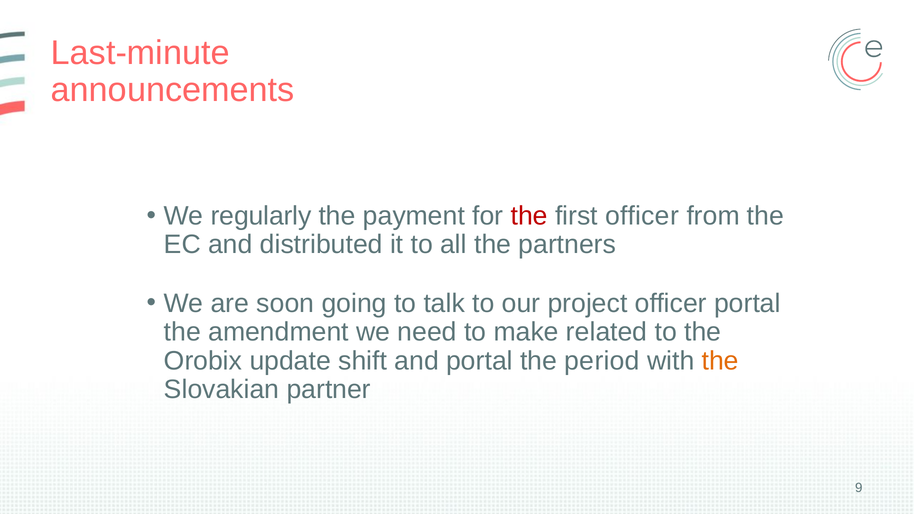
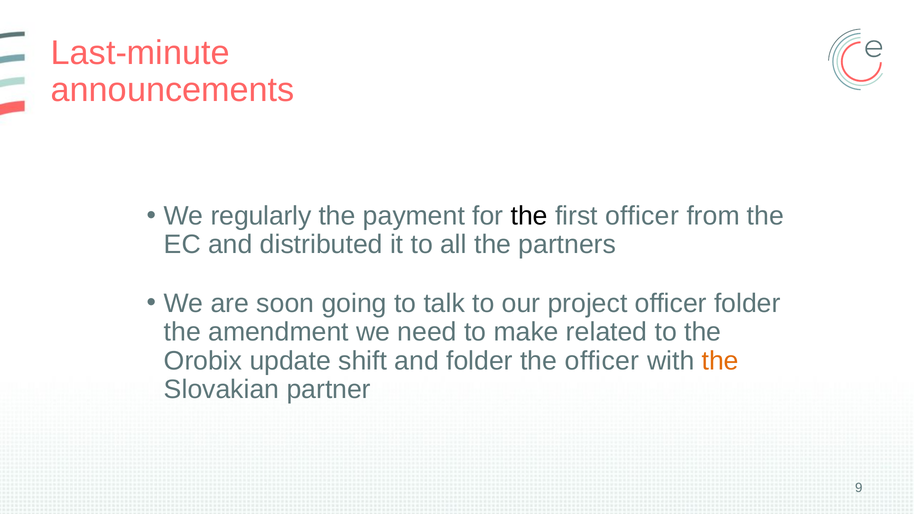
the colour: red -> black (529, 216)
officer portal: portal -> folder (747, 303)
and portal: portal -> folder (479, 361)
the period: period -> officer (602, 361)
